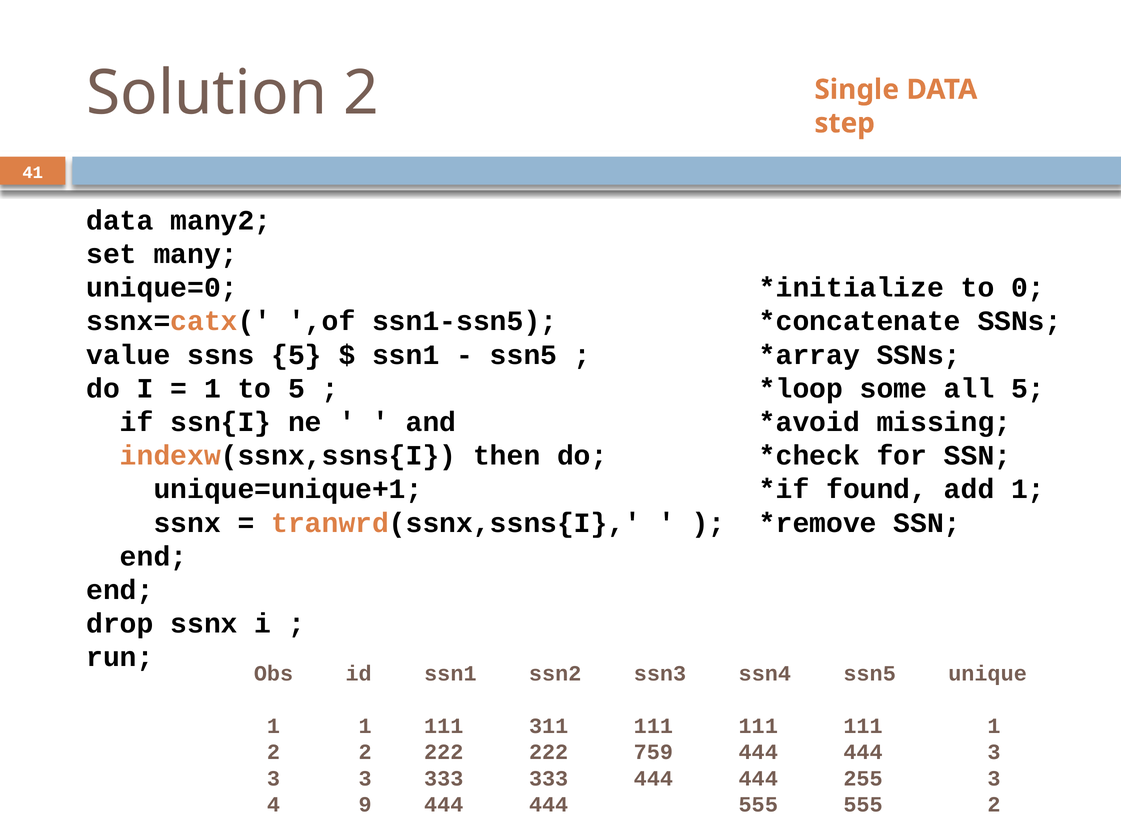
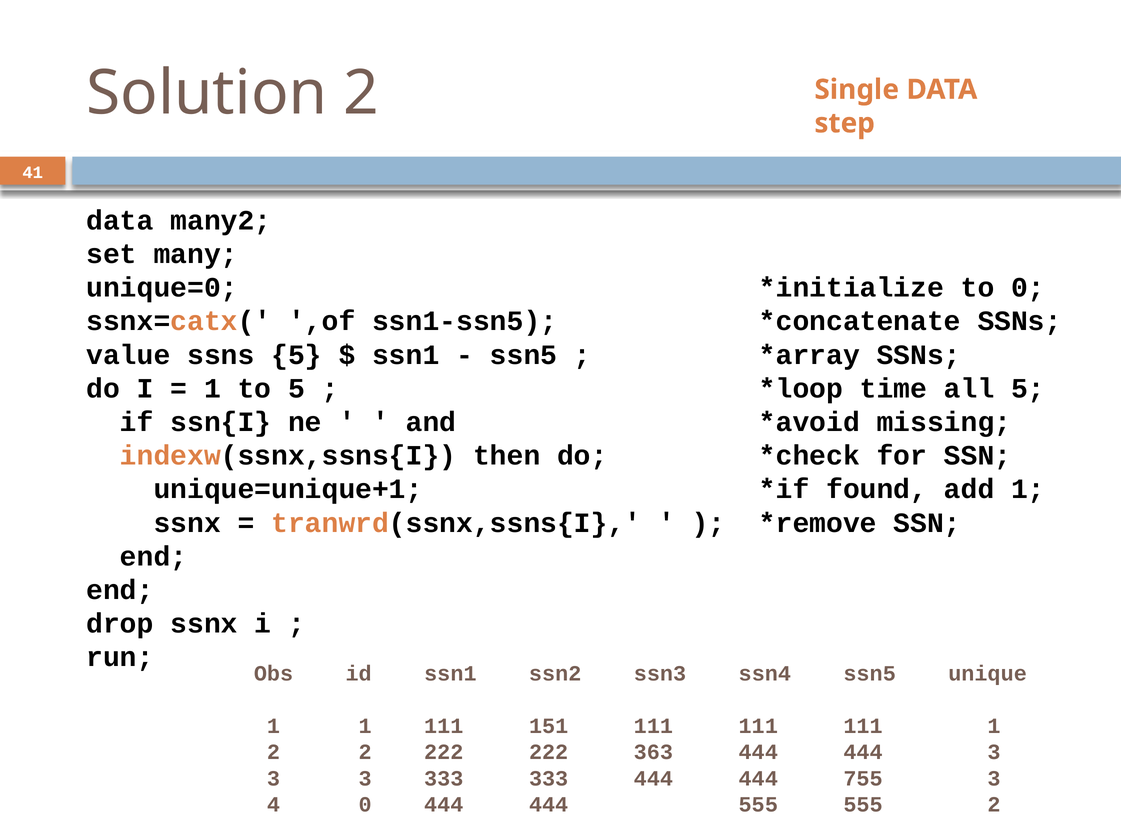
some: some -> time (893, 389)
311: 311 -> 151 (549, 727)
759: 759 -> 363 (653, 753)
255: 255 -> 755 (863, 779)
4 9: 9 -> 0 (365, 805)
